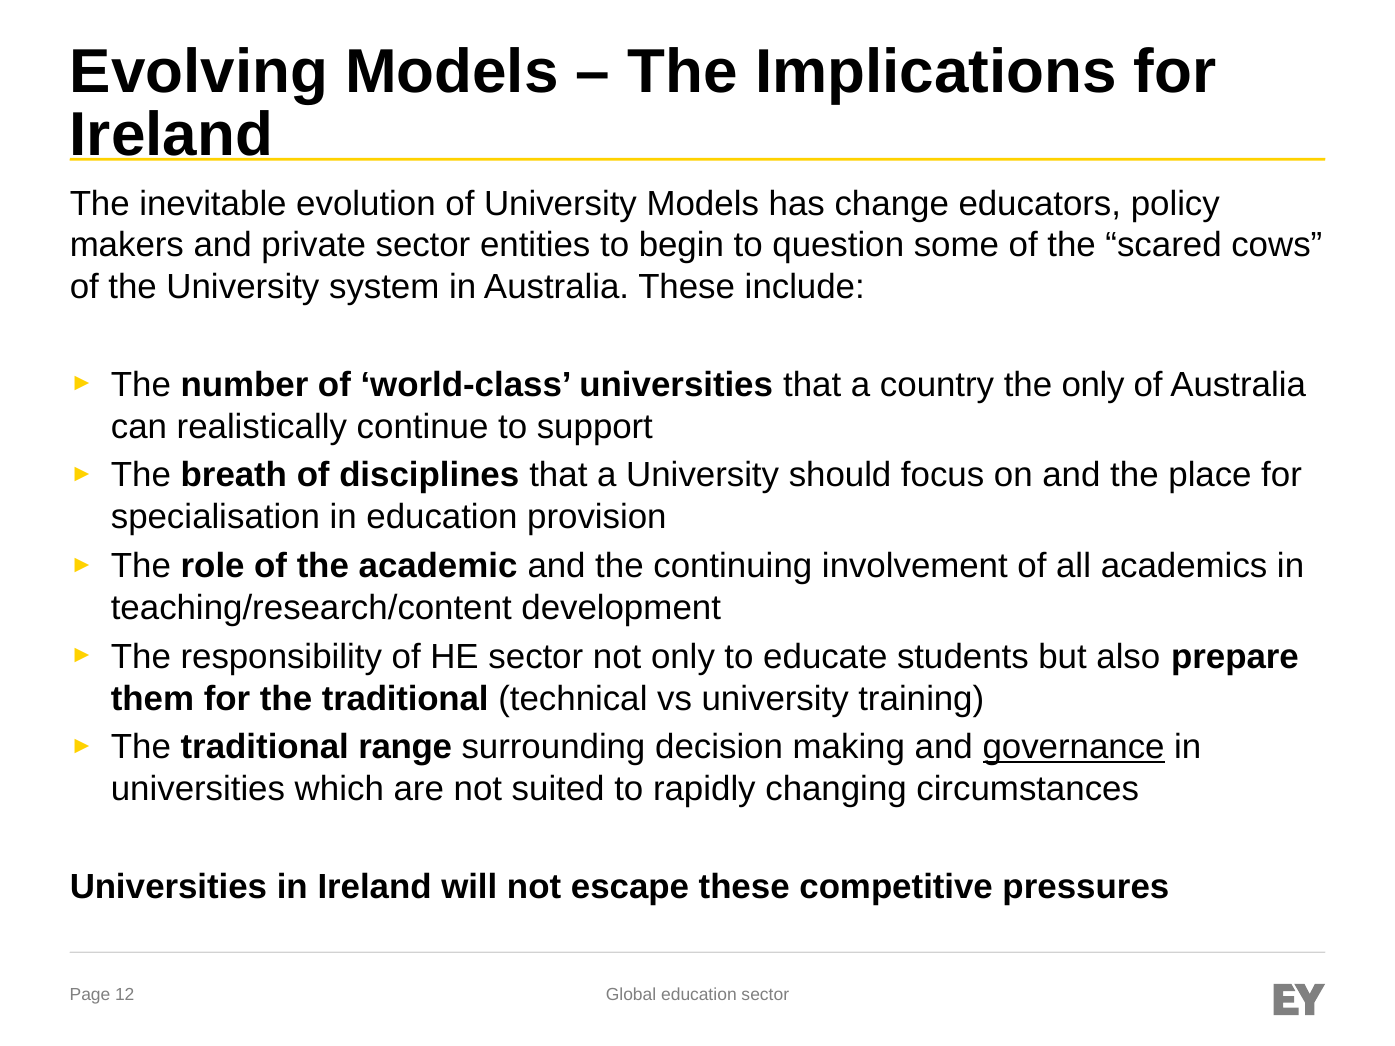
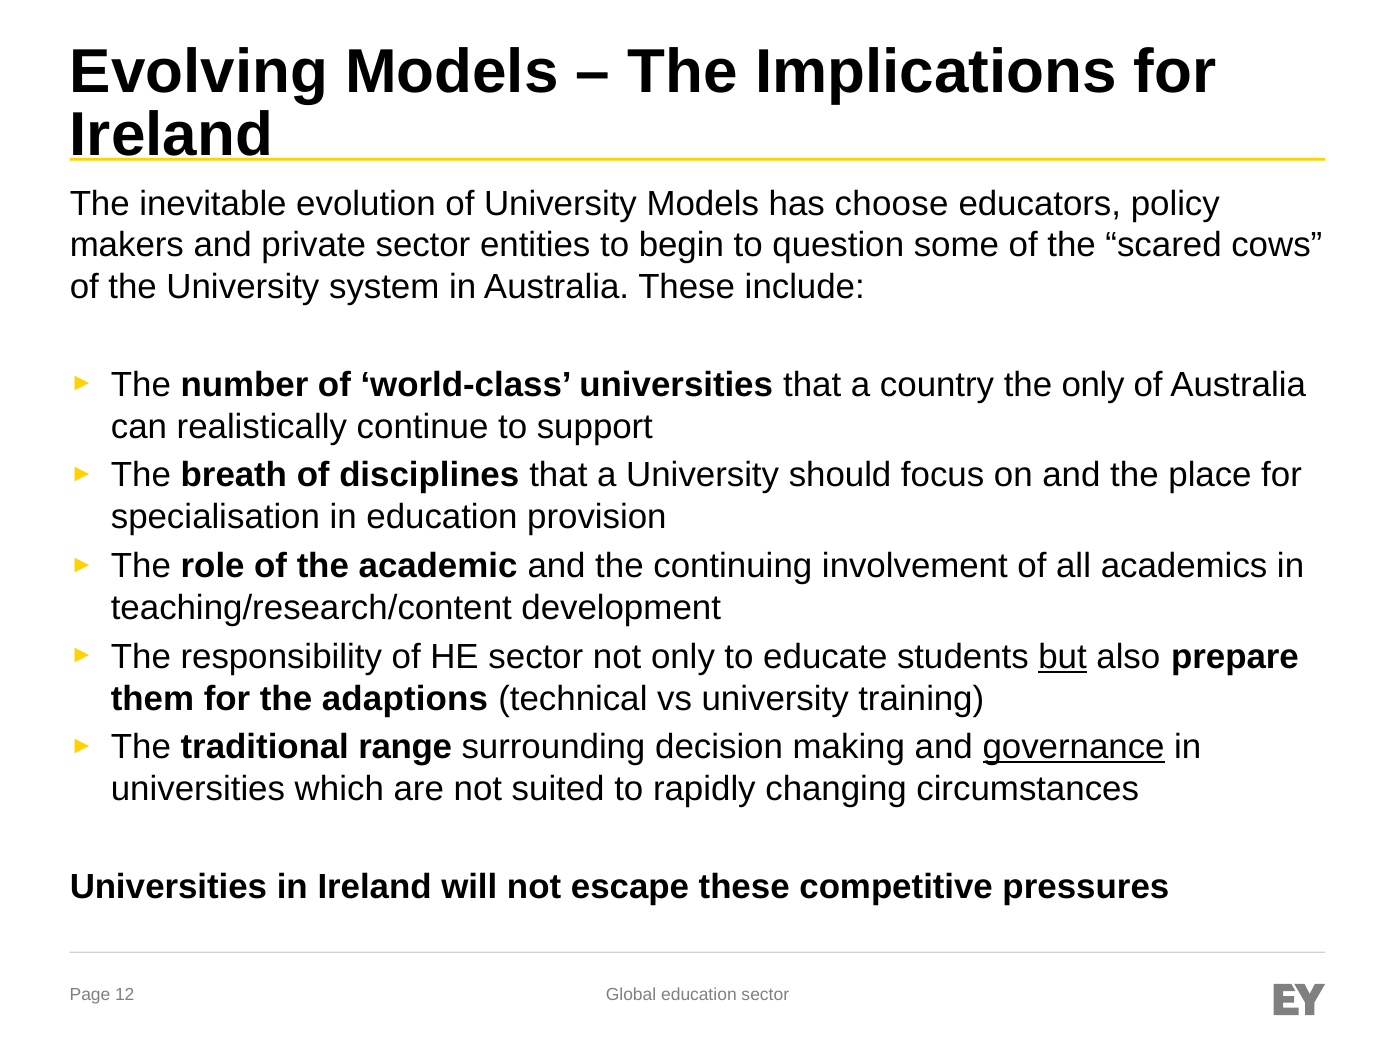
change: change -> choose (892, 204)
but underline: none -> present (1062, 657)
for the traditional: traditional -> adaptions (405, 699)
